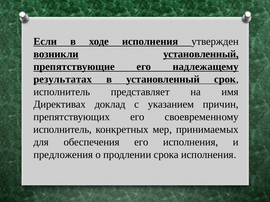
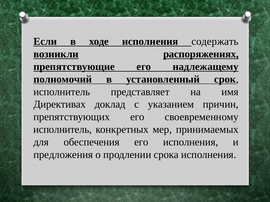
утвержден: утвержден -> содержать (215, 42)
возникли установленный: установленный -> распоряжениях (201, 54)
результатах: результатах -> полномочий (63, 79)
